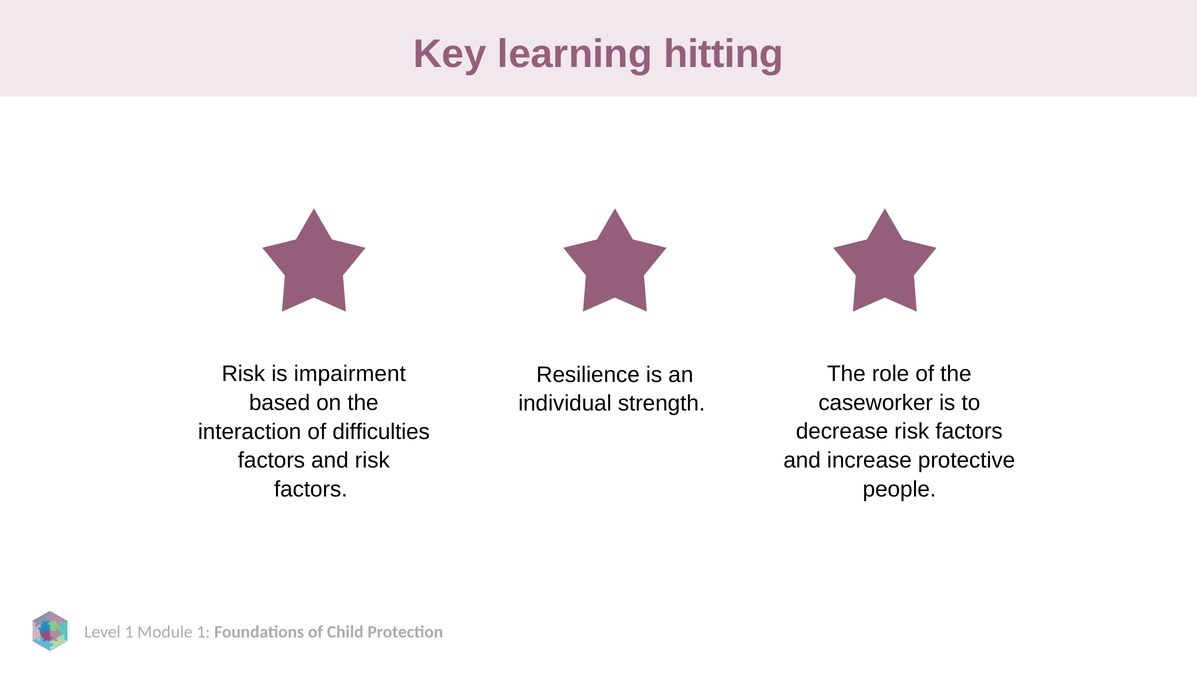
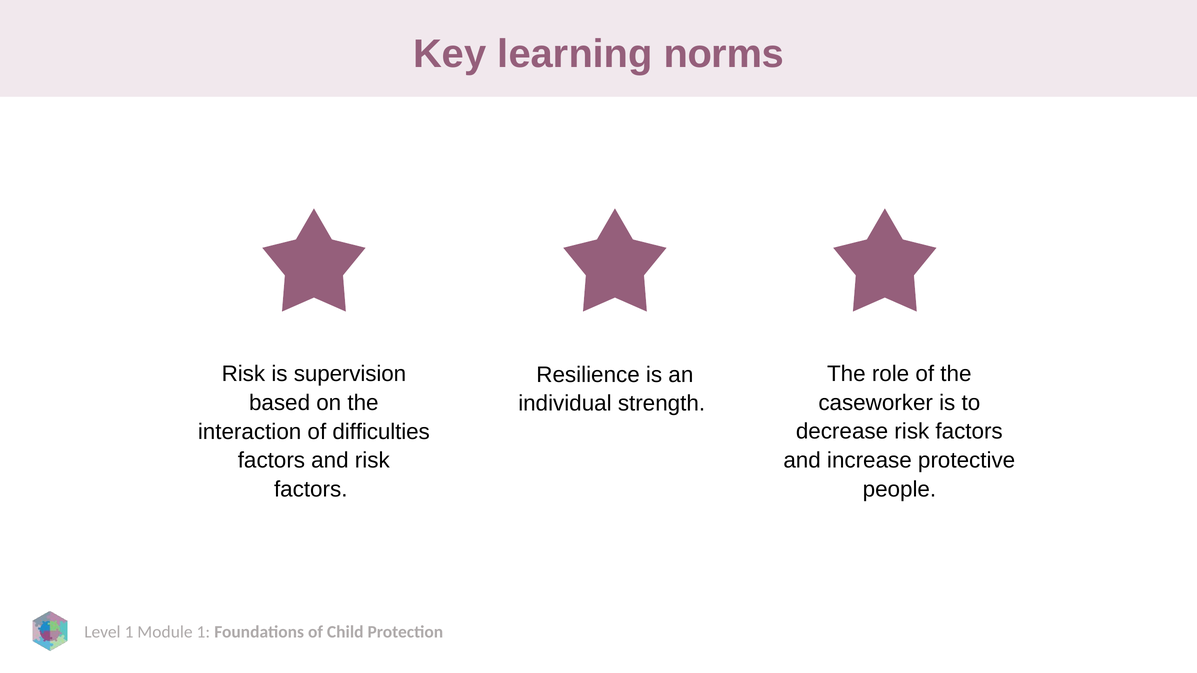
hitting: hitting -> norms (724, 54)
impairment: impairment -> supervision (350, 374)
